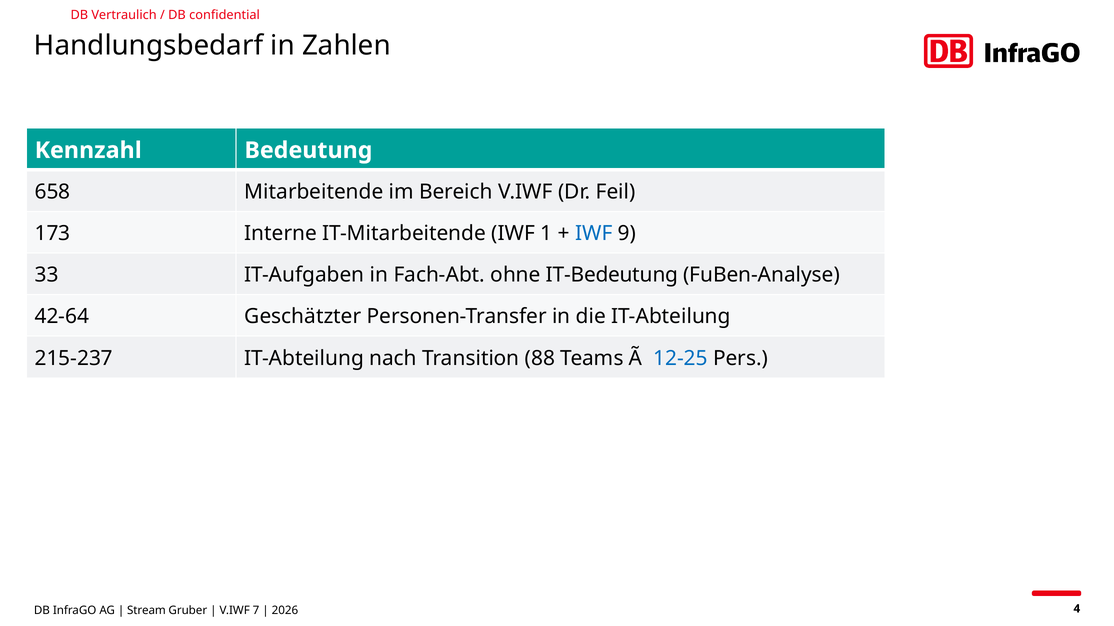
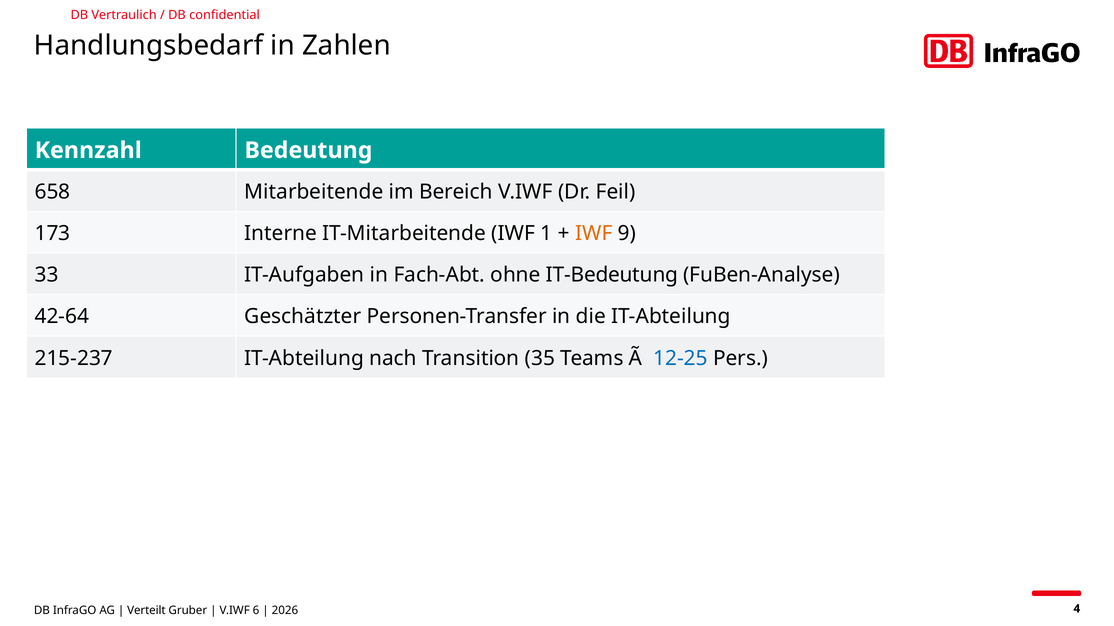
IWF colour: blue -> orange (594, 234)
88: 88 -> 35 (540, 358)
Stream: Stream -> Verteilt (146, 611)
7: 7 -> 6 (256, 611)
